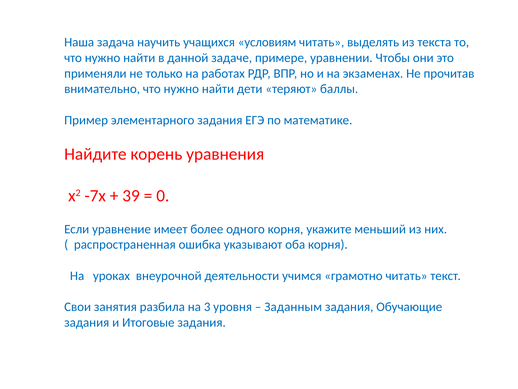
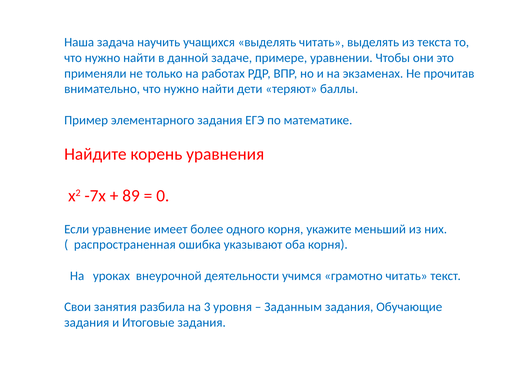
учащихся условиям: условиям -> выделять (267, 42)
39: 39 -> 89 (131, 195)
